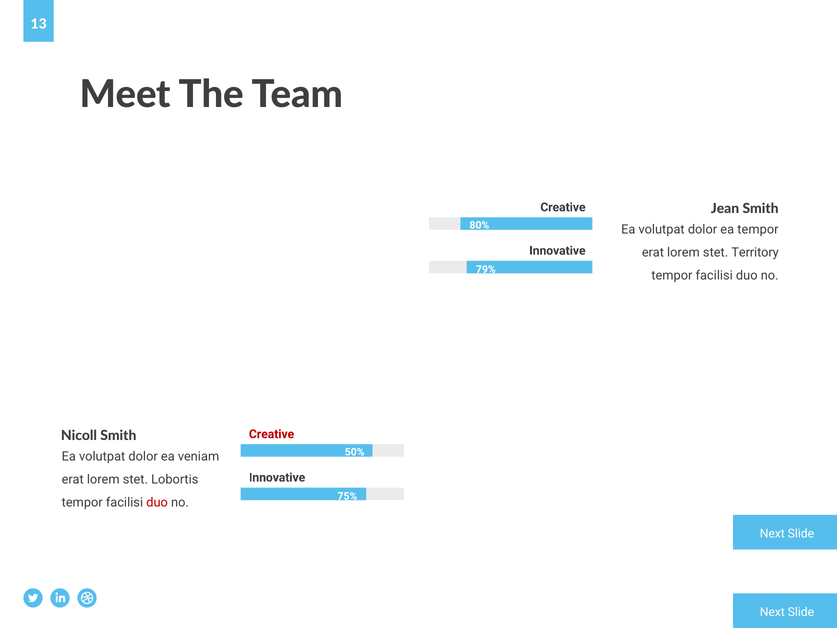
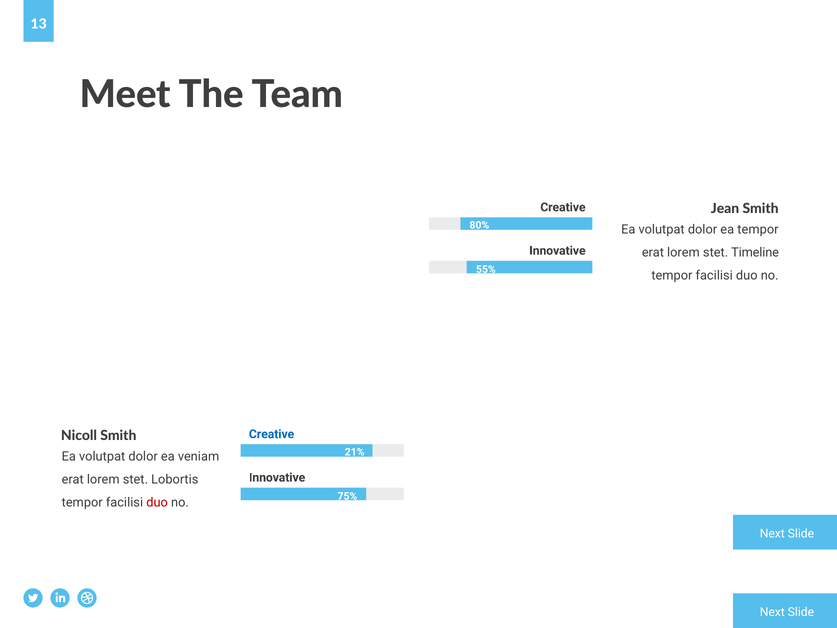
Territory: Territory -> Timeline (755, 253)
79%: 79% -> 55% (486, 269)
Creative colour: red -> blue (272, 434)
50%: 50% -> 21% (355, 452)
